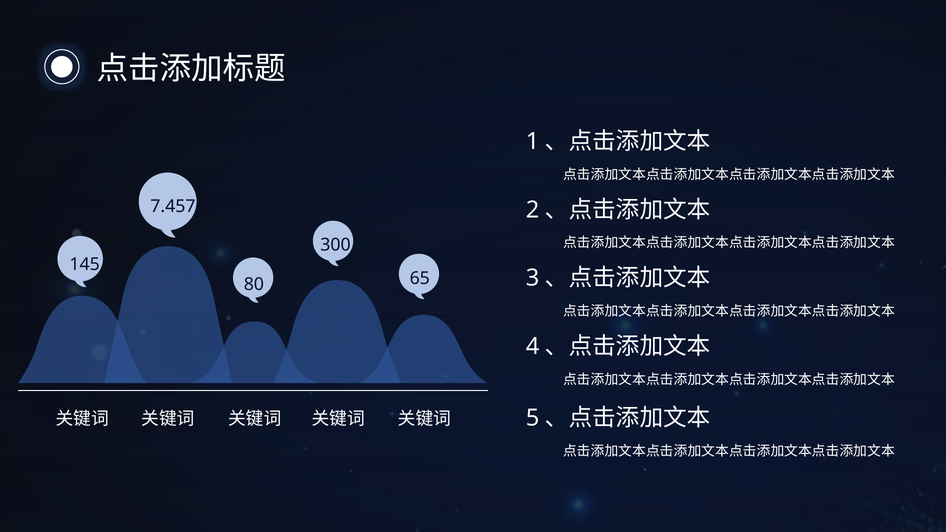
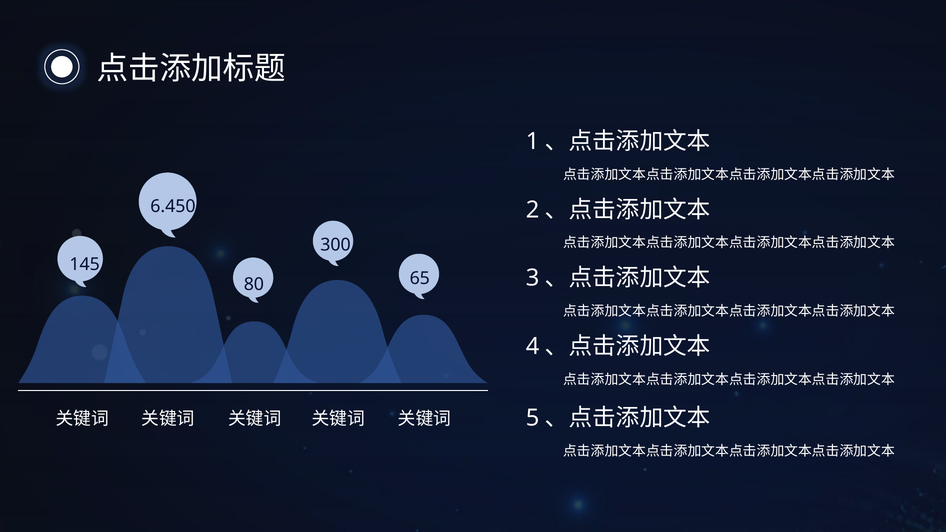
7.457: 7.457 -> 6.450 (173, 207)
